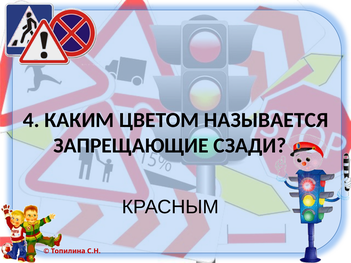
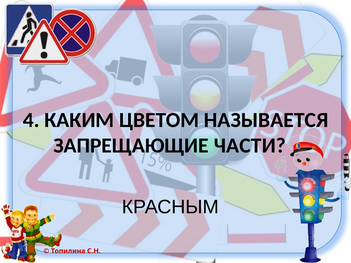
СЗАДИ: СЗАДИ -> ЧАСТИ (250, 146)
